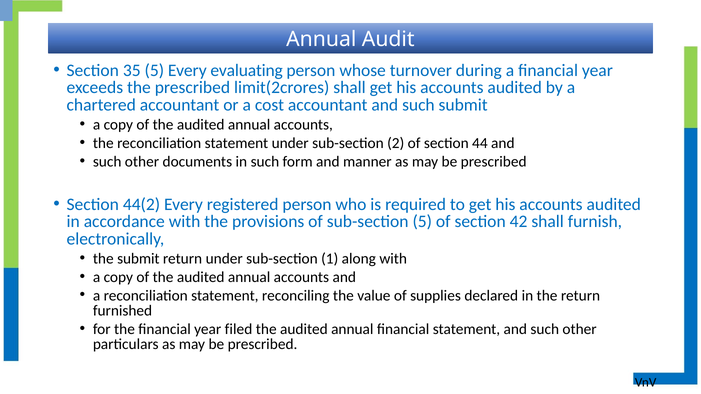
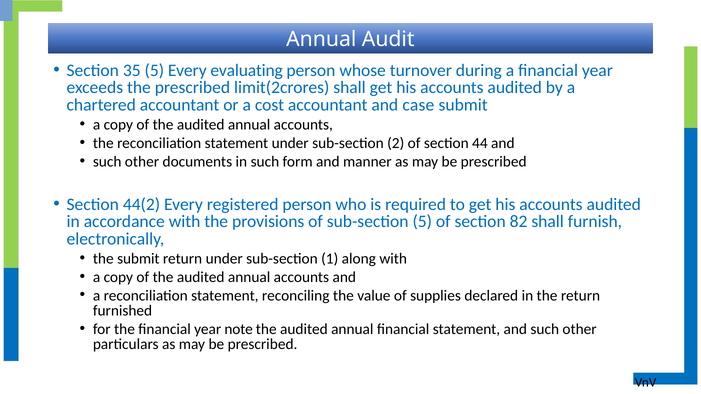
accountant and such: such -> case (418, 105)
42: 42 -> 82 (519, 222)
filed: filed -> note (239, 329)
